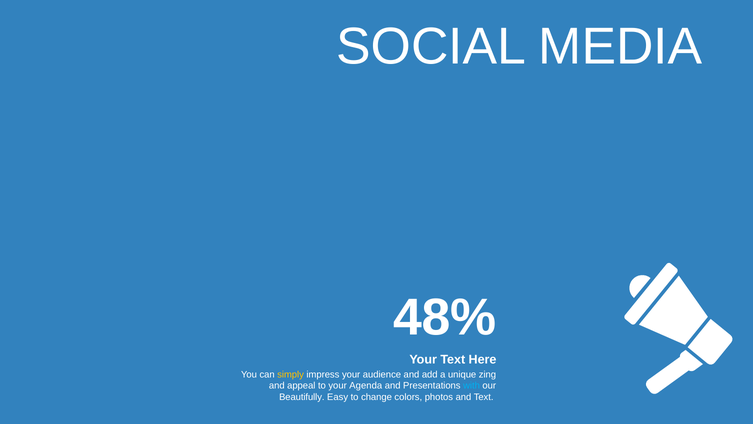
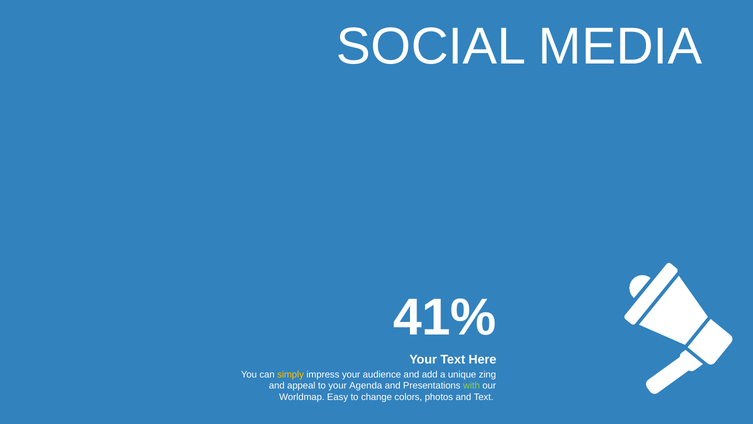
48%: 48% -> 41% (445, 317)
with colour: light blue -> light green (472, 385)
Beautifully: Beautifully -> Worldmap (302, 397)
